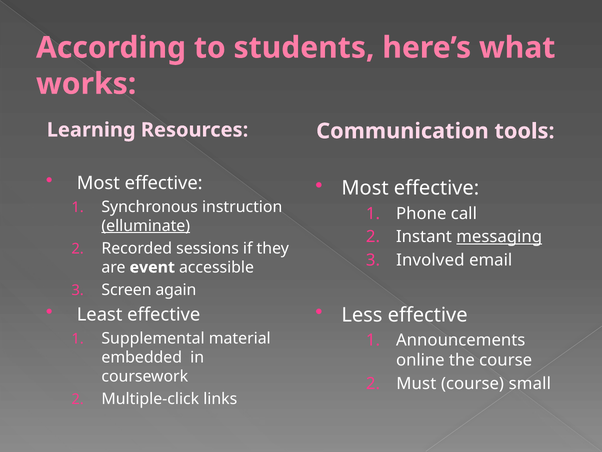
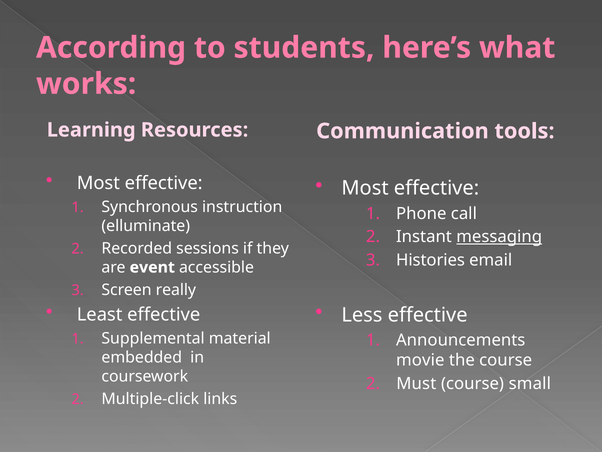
elluminate underline: present -> none (146, 226)
Involved: Involved -> Histories (430, 260)
again: again -> really (176, 289)
online: online -> movie (420, 360)
